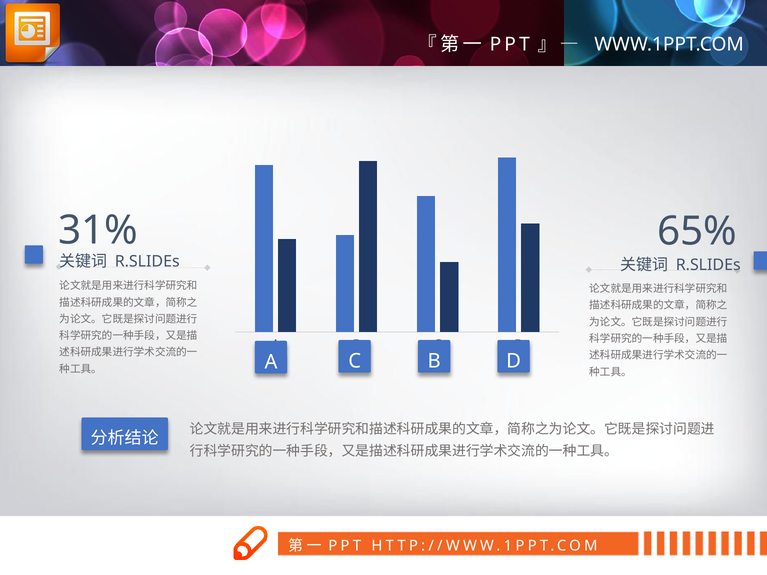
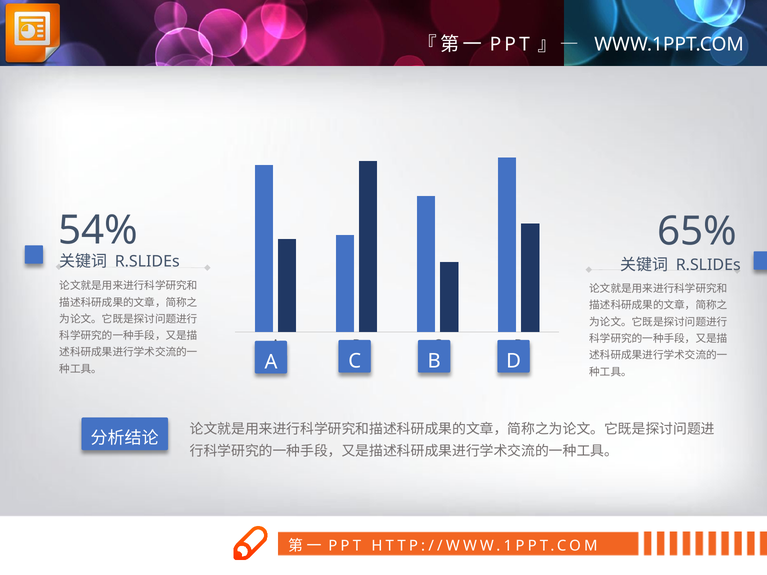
31%: 31% -> 54% (98, 231)
